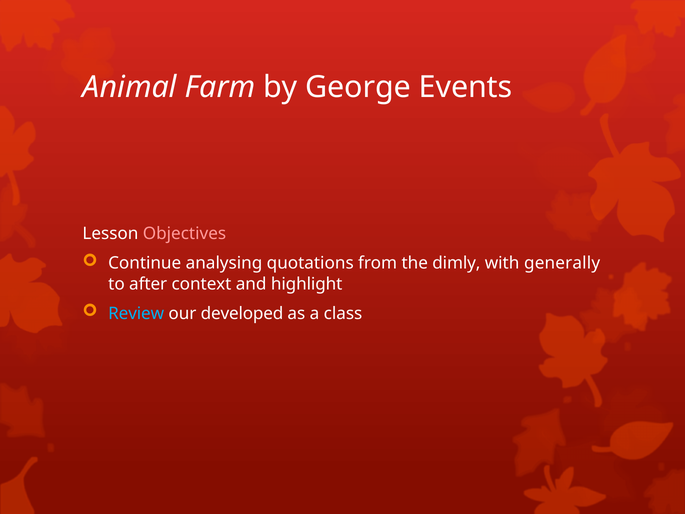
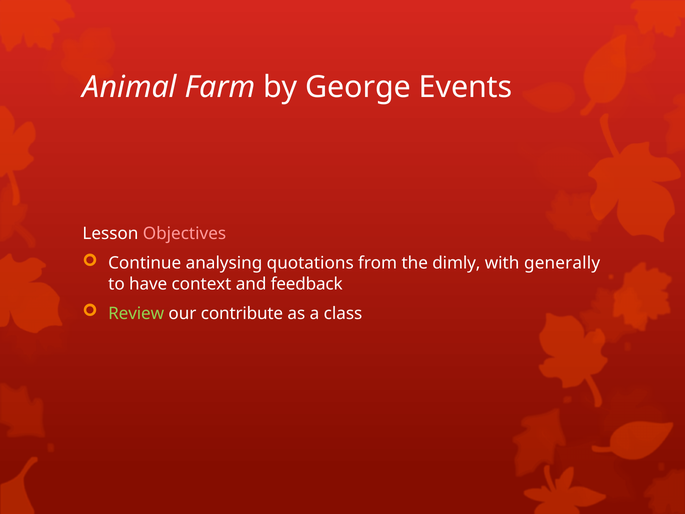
after: after -> have (148, 284)
highlight: highlight -> feedback (307, 284)
Review colour: light blue -> light green (136, 313)
developed: developed -> contribute (242, 313)
